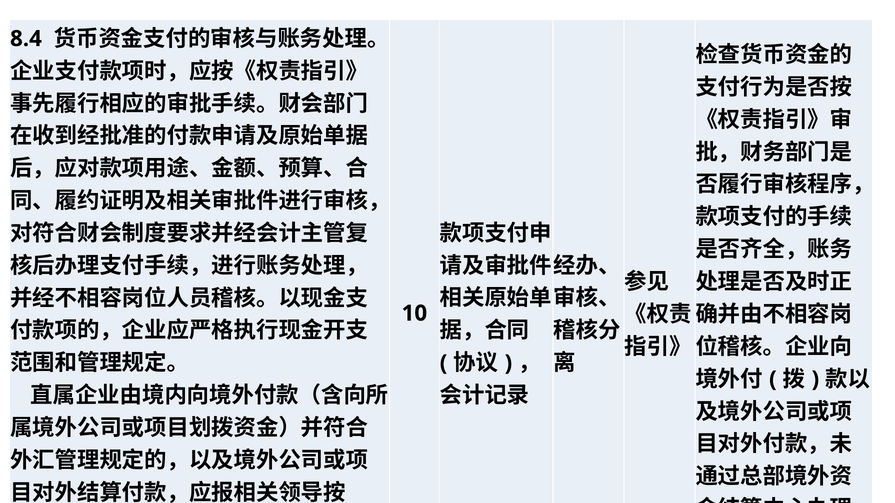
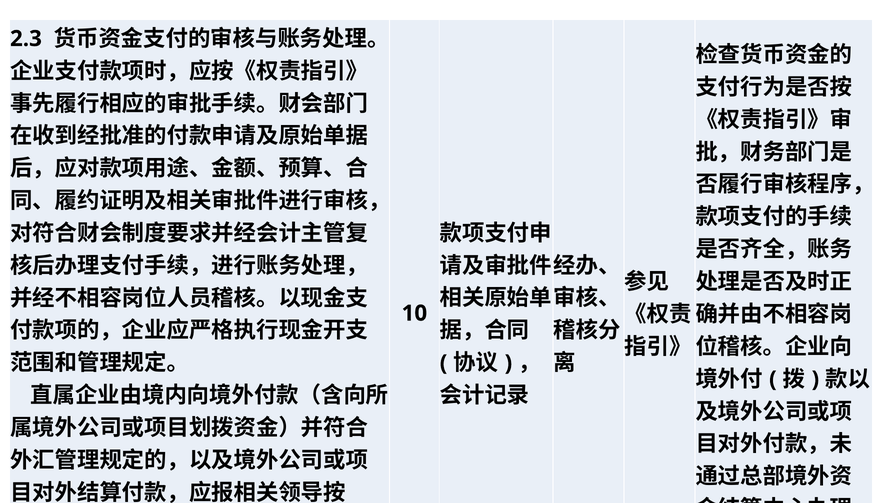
8.4: 8.4 -> 2.3 (26, 39)
